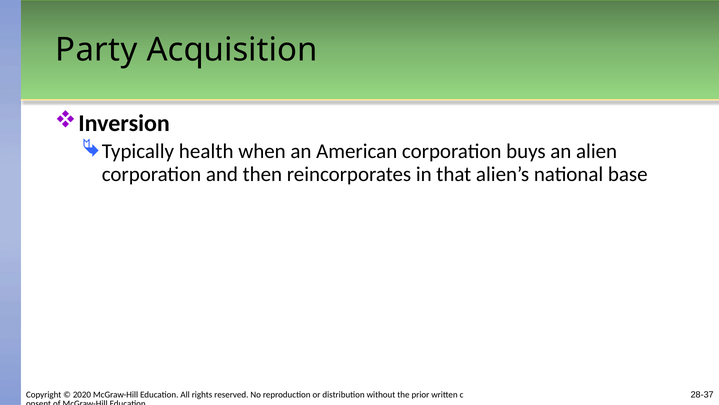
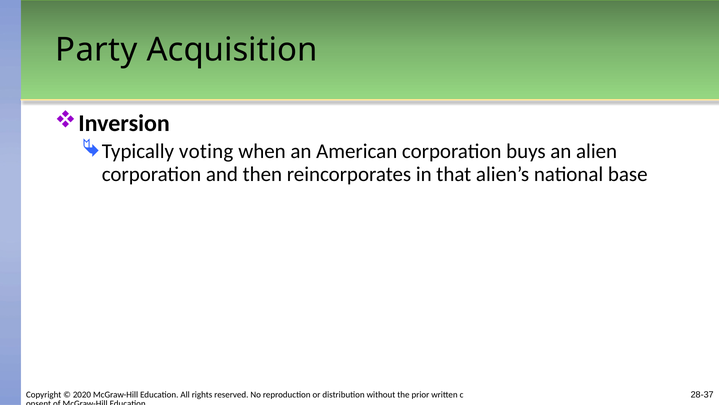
health: health -> voting (206, 151)
